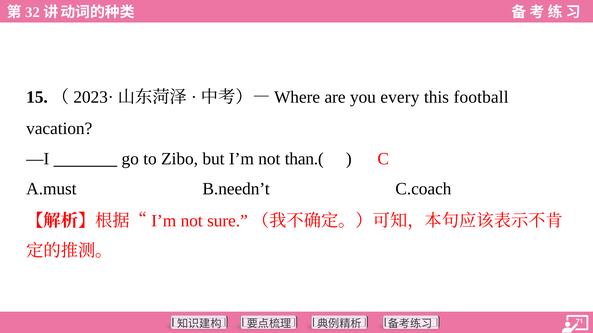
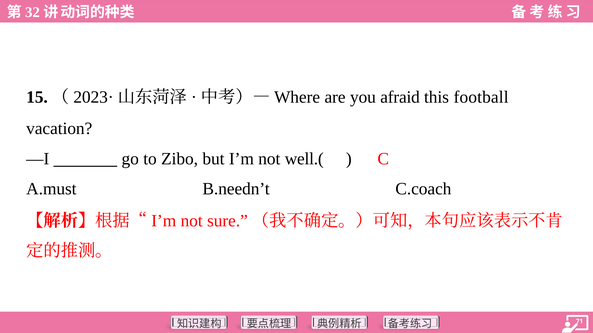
every: every -> afraid (400, 97)
than.(: than.( -> well.( (304, 159)
